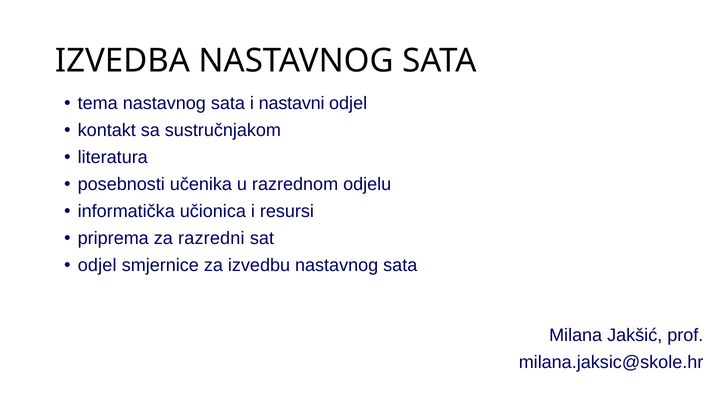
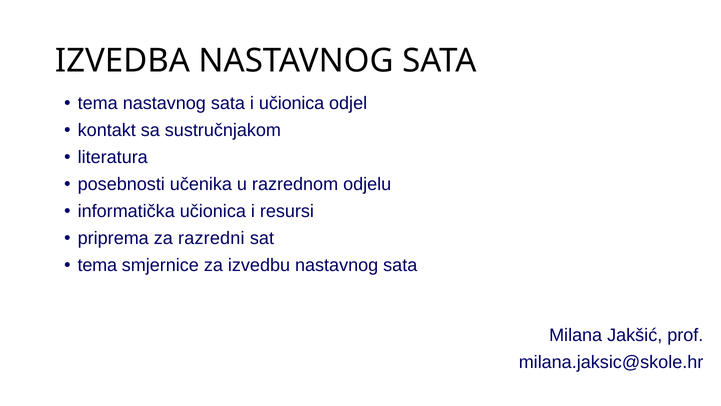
i nastavni: nastavni -> učionica (292, 103)
odjel: odjel -> tema (97, 265)
